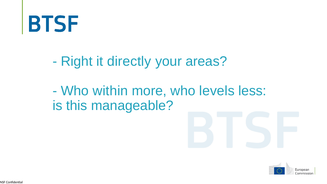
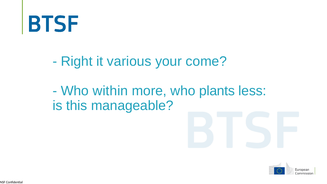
directly: directly -> various (129, 61)
areas: areas -> come (206, 61)
levels: levels -> plants (217, 91)
